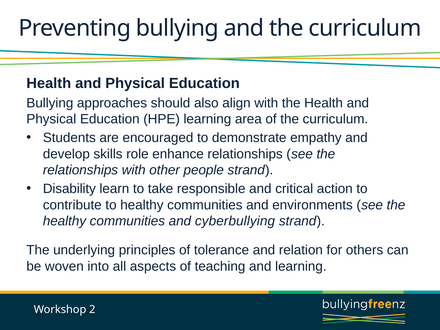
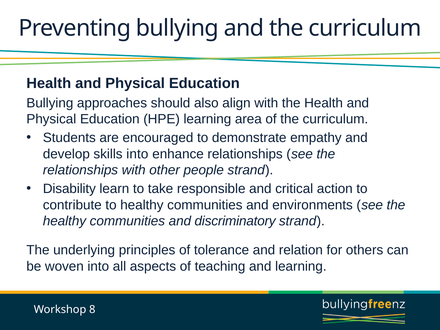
skills role: role -> into (137, 154)
cyberbullying: cyberbullying -> discriminatory (235, 221)
2: 2 -> 8 (92, 310)
